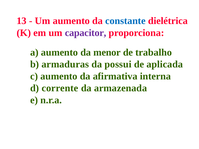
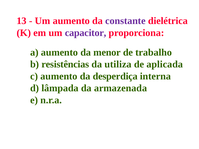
constante colour: blue -> purple (125, 21)
armaduras: armaduras -> resistências (65, 64)
possui: possui -> utiliza (118, 64)
afirmativa: afirmativa -> desperdiça (115, 76)
corrente: corrente -> lâmpada (60, 88)
